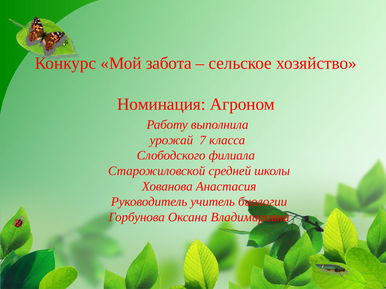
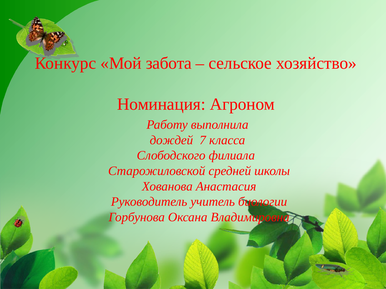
урожай: урожай -> дождей (171, 140)
